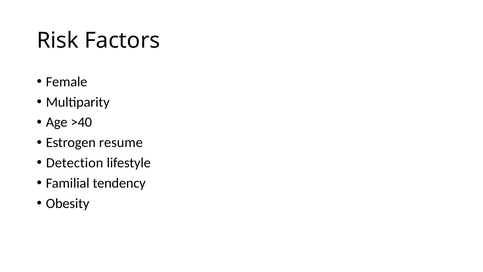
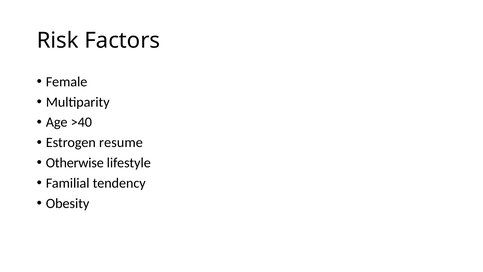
Detection: Detection -> Otherwise (75, 163)
